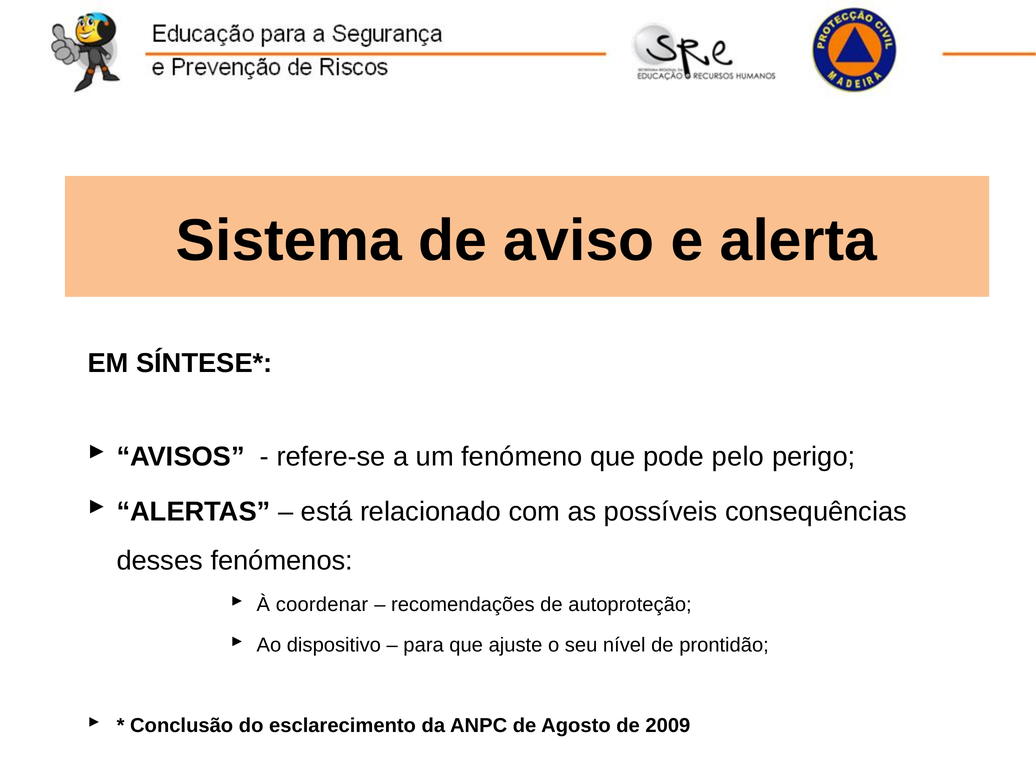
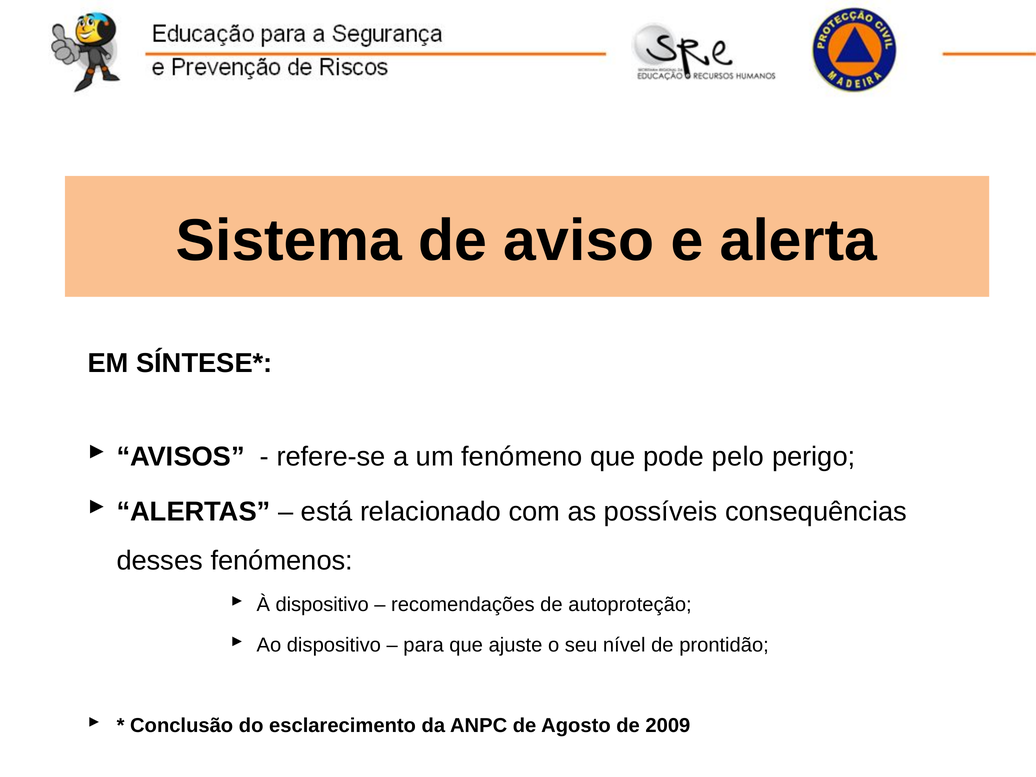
À coordenar: coordenar -> dispositivo (322, 605)
